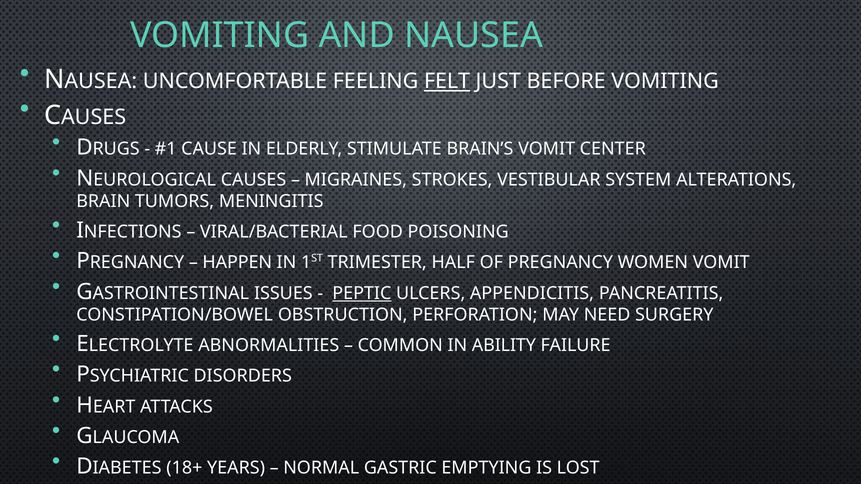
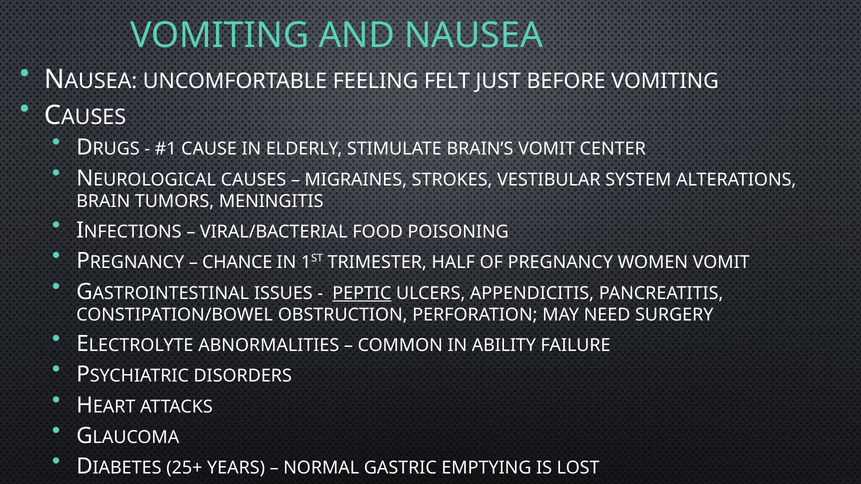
FELT underline: present -> none (447, 81)
HAPPEN: HAPPEN -> CHANCE (237, 263)
18+: 18+ -> 25+ (184, 468)
